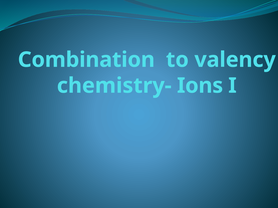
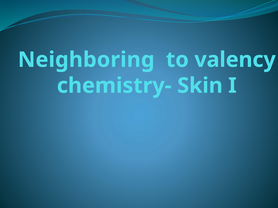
Combination: Combination -> Neighboring (86, 60)
Ions: Ions -> Skin (200, 86)
